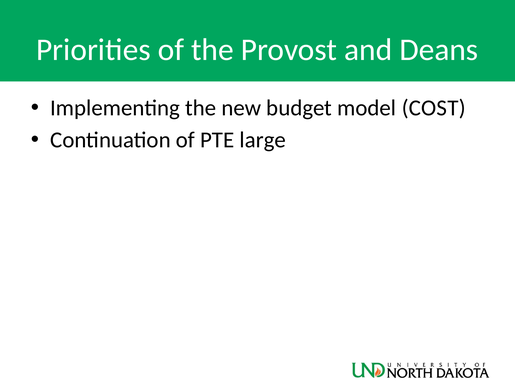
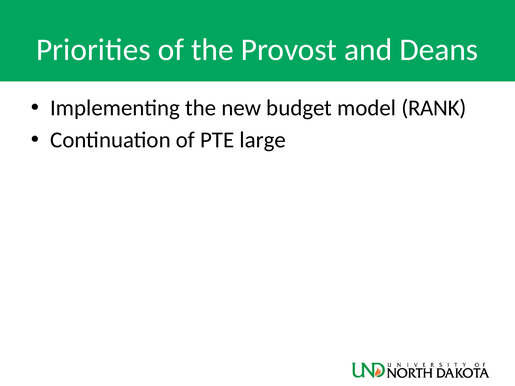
COST: COST -> RANK (434, 108)
